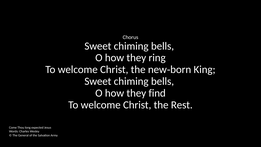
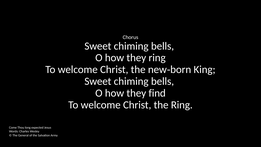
the Rest: Rest -> Ring (182, 105)
